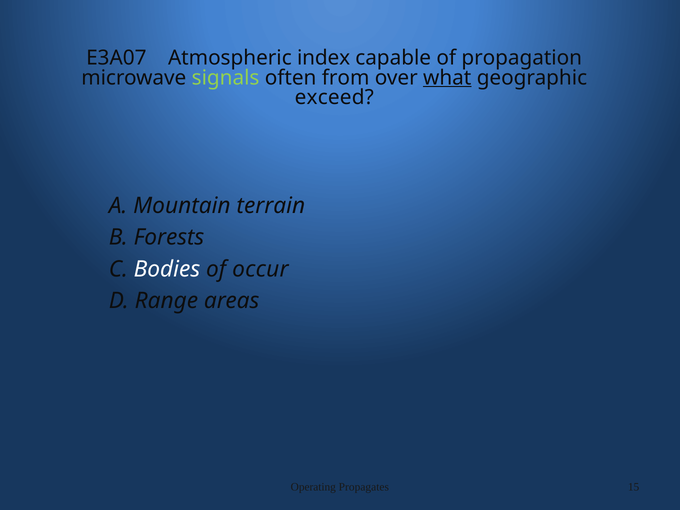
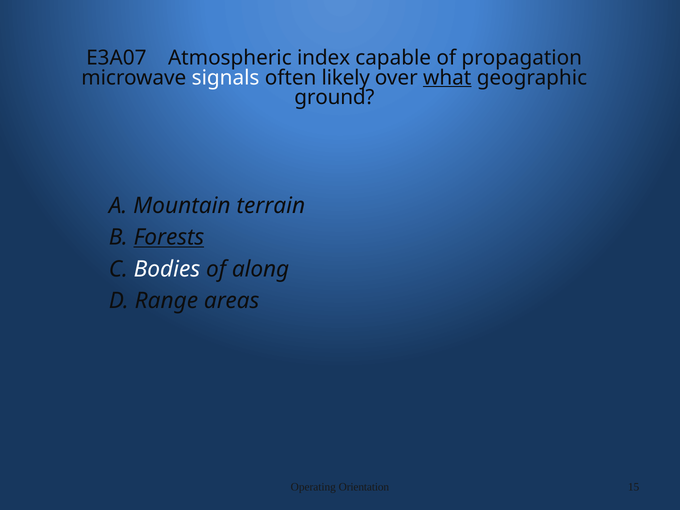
signals colour: light green -> white (226, 78)
from: from -> likely (346, 78)
exceed: exceed -> ground (334, 98)
Forests underline: none -> present (169, 237)
occur: occur -> along (261, 269)
Propagates: Propagates -> Orientation (364, 487)
